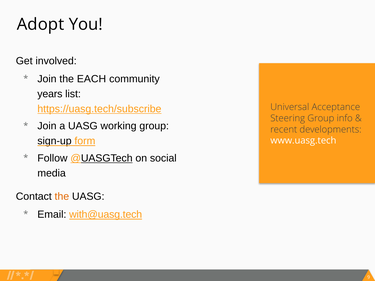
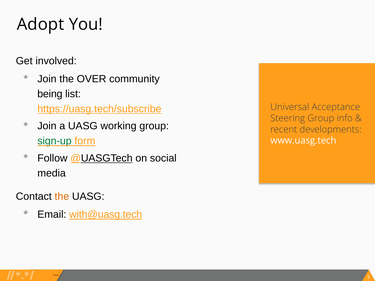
EACH: EACH -> OVER (92, 79)
years: years -> being (50, 94)
sign-up colour: black -> green (54, 141)
